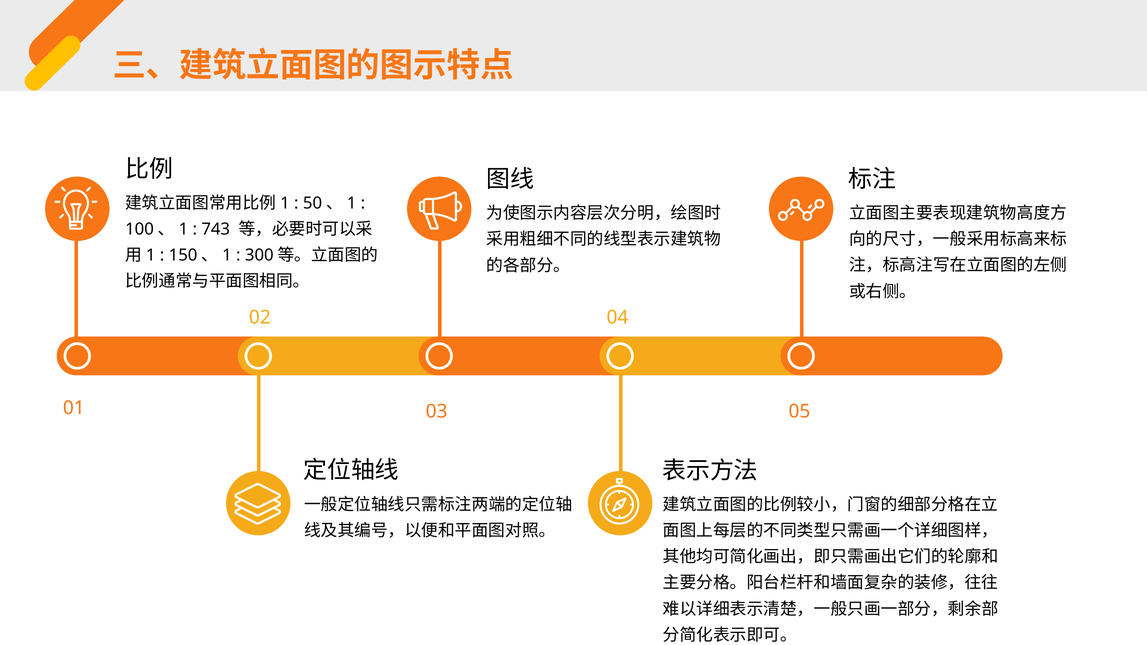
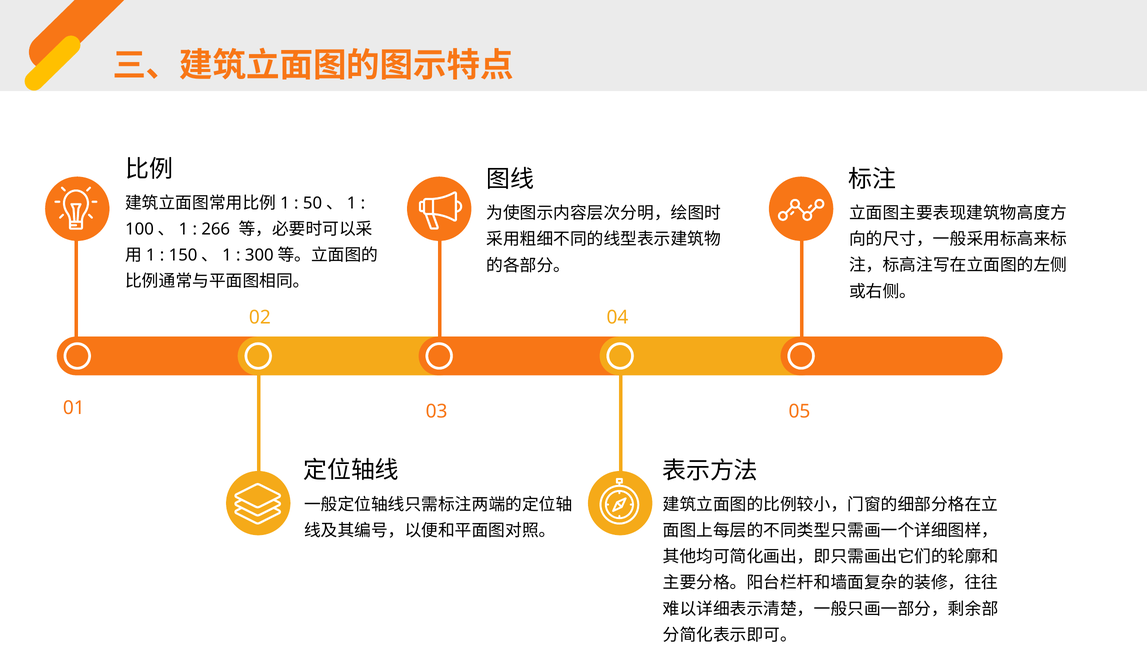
743: 743 -> 266 (216, 229)
